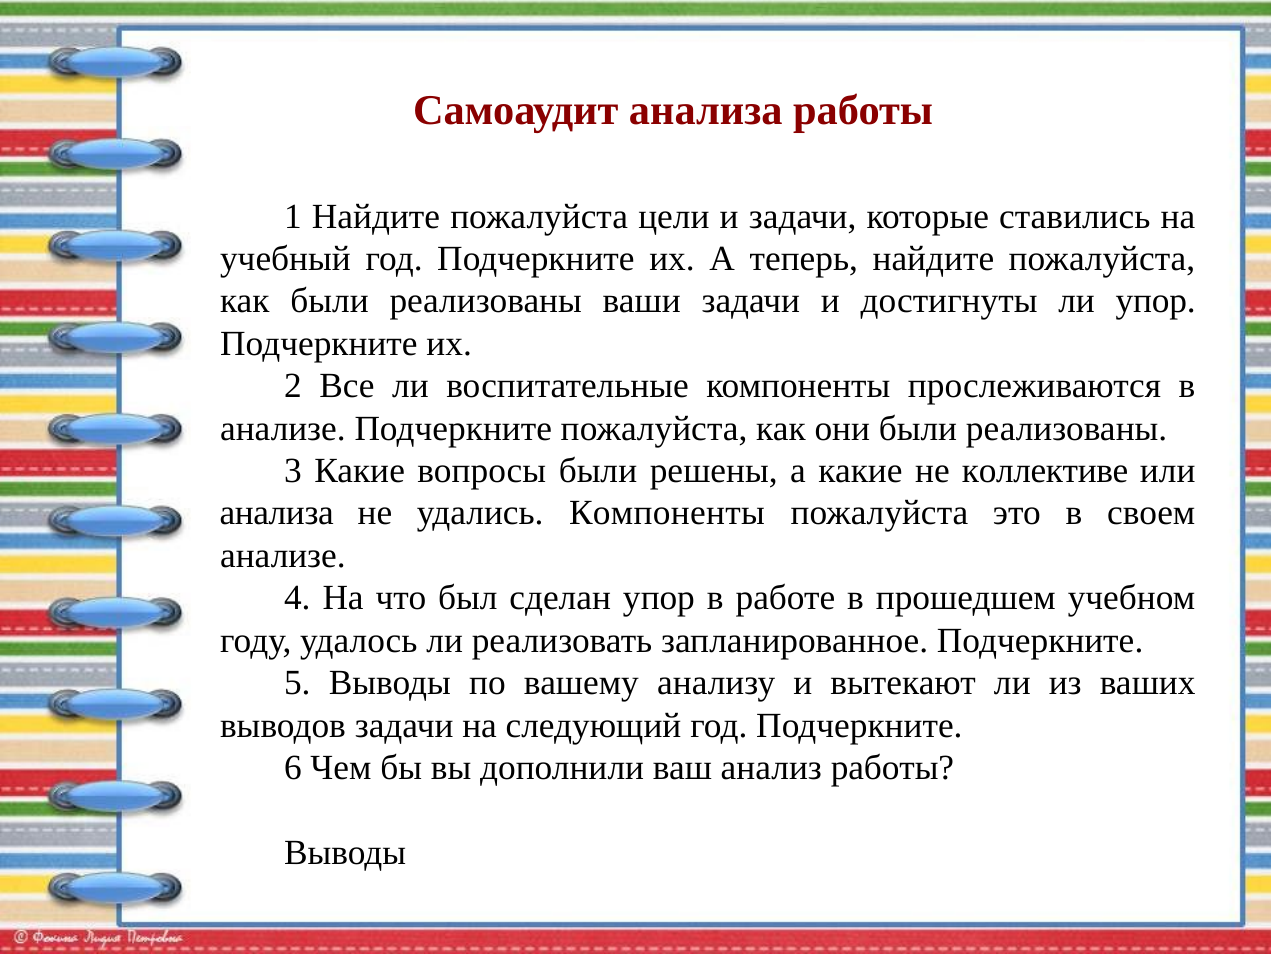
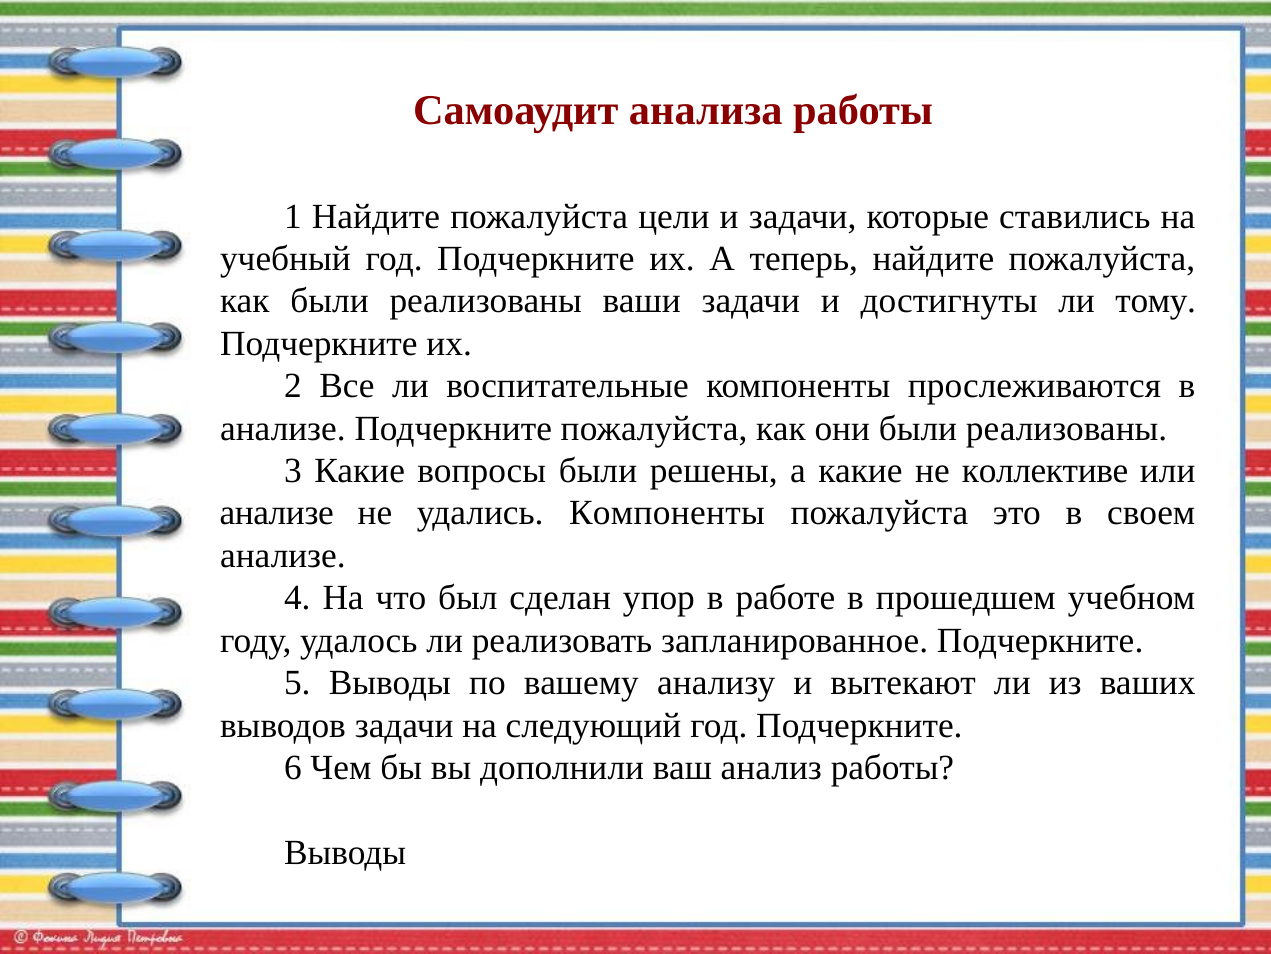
ли упор: упор -> тому (1156, 301)
анализа: анализа -> анализе (277, 513)
